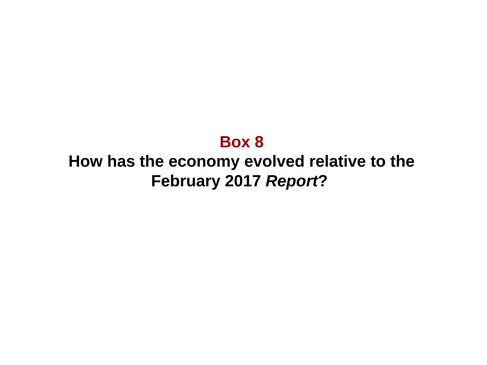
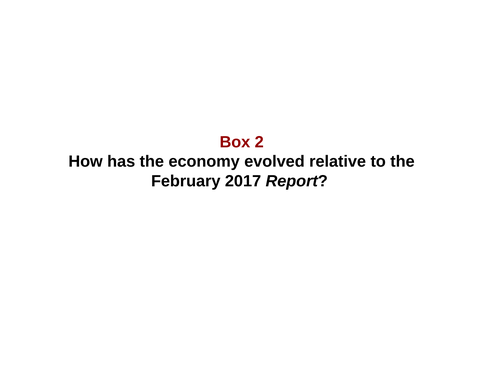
8: 8 -> 2 (259, 142)
